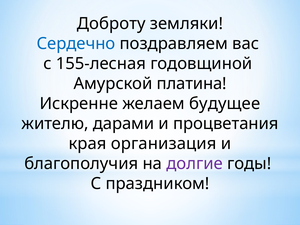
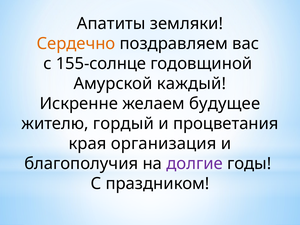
Доброту: Доброту -> Апатиты (111, 24)
Сердечно colour: blue -> orange (76, 44)
155-лесная: 155-лесная -> 155-солнце (101, 64)
платина: платина -> каждый (192, 84)
дарами: дарами -> гордый (123, 124)
